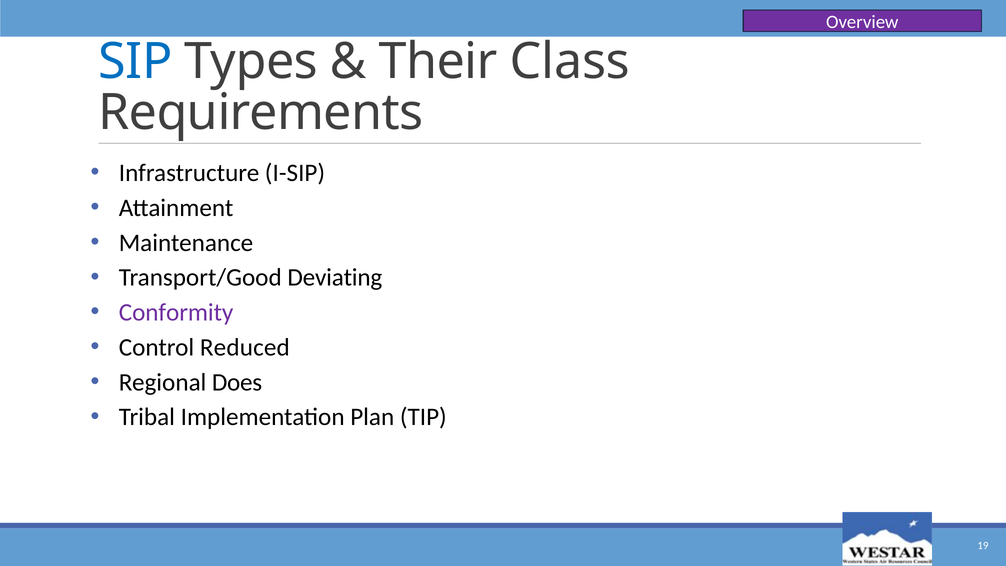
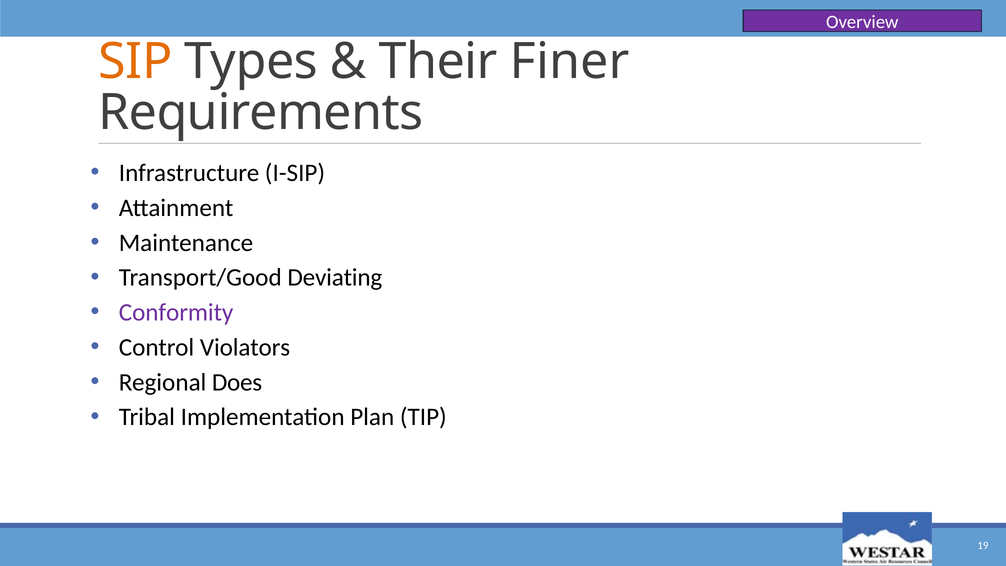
SIP colour: blue -> orange (135, 61)
Class: Class -> Finer (570, 61)
Reduced: Reduced -> Violators (245, 347)
